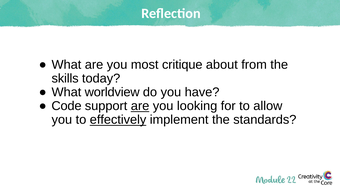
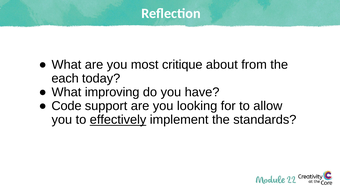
skills: skills -> each (65, 79)
worldview: worldview -> improving (112, 92)
are underline: present -> none (140, 106)
